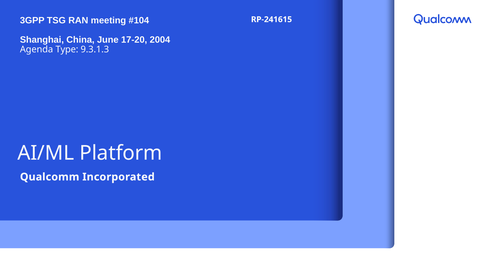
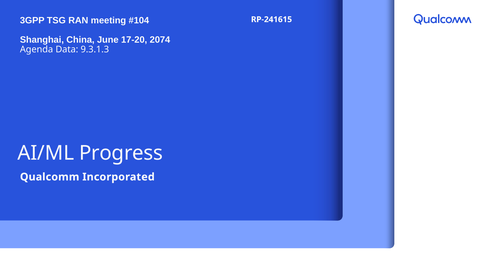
2004: 2004 -> 2074 (160, 40)
Type: Type -> Data (67, 49)
Platform: Platform -> Progress (121, 153)
